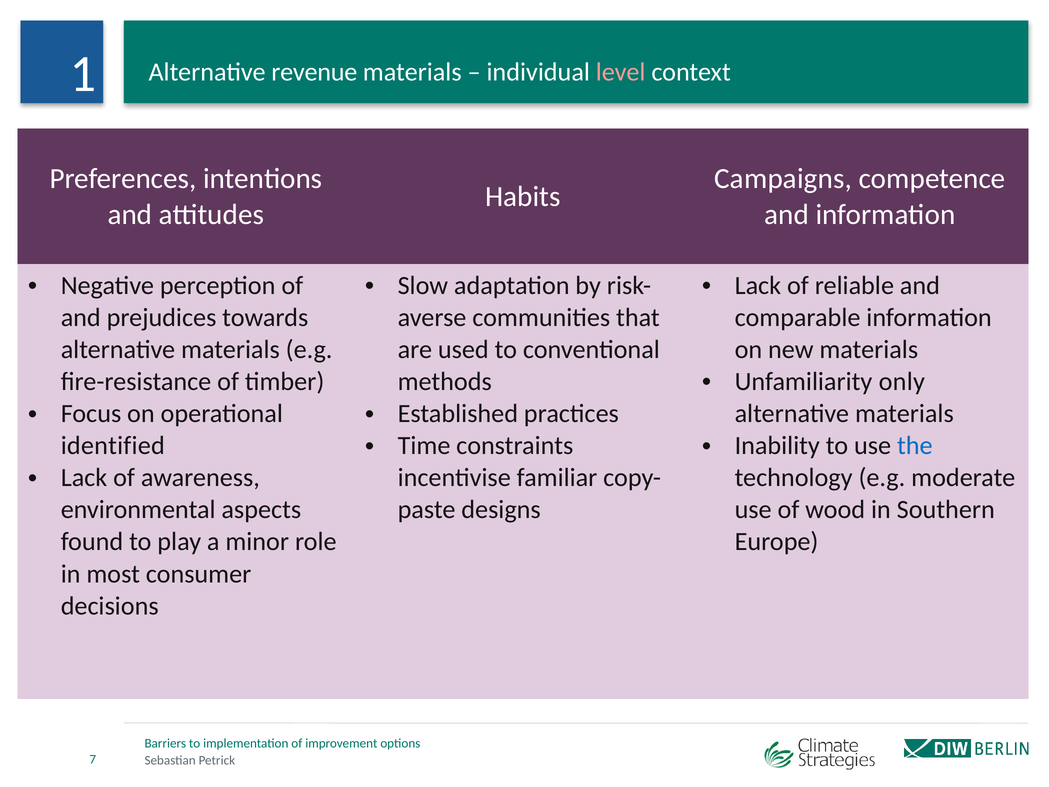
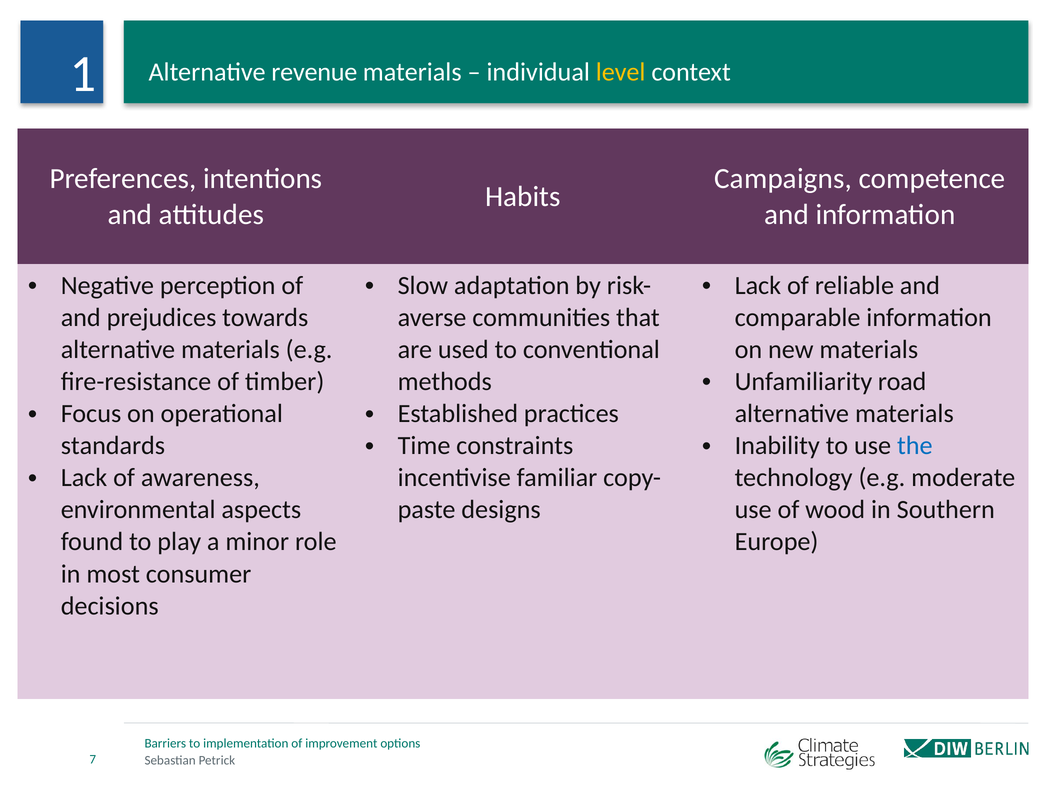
level colour: pink -> yellow (621, 72)
only: only -> road (902, 382)
identified: identified -> standards (113, 446)
